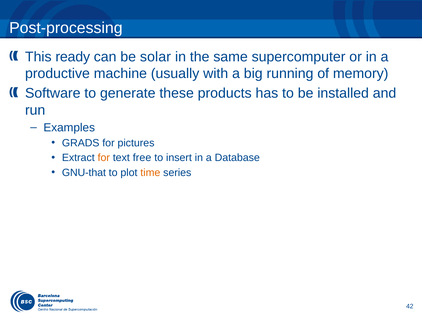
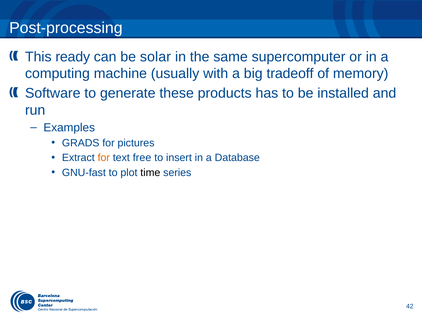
productive: productive -> computing (57, 74)
running: running -> tradeoff (290, 74)
GNU-that: GNU-that -> GNU-fast (84, 173)
time colour: orange -> black (150, 173)
